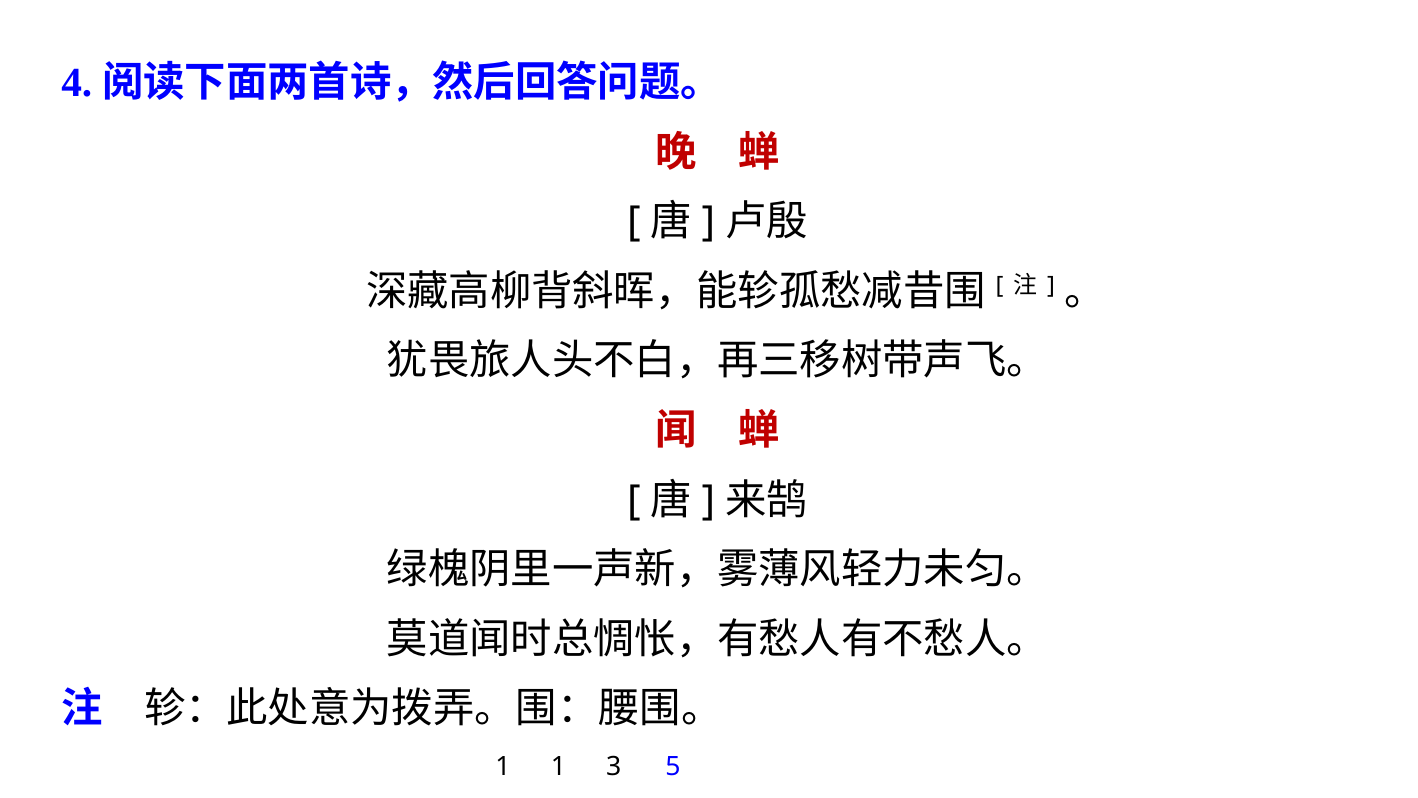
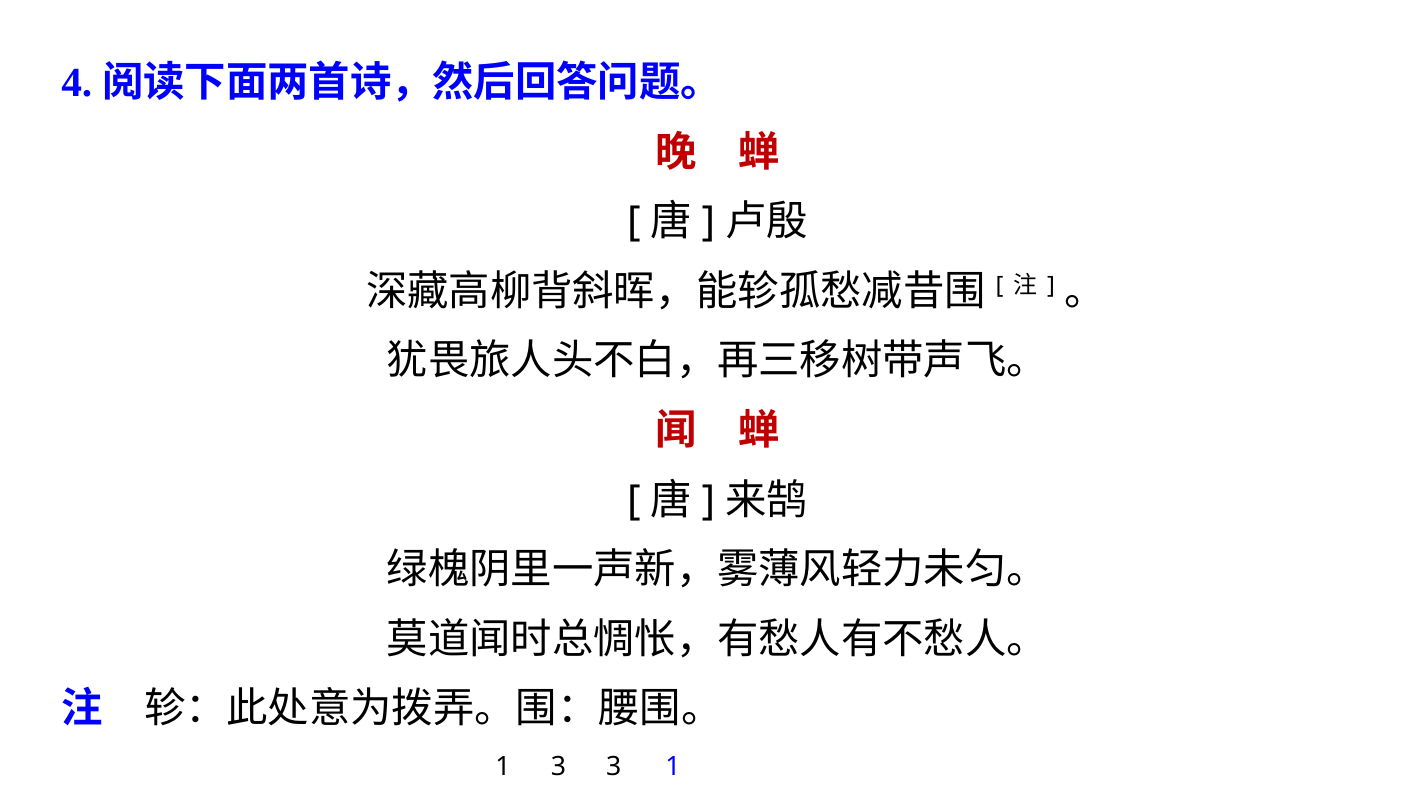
1 1: 1 -> 3 (558, 767)
3 5: 5 -> 1 (673, 767)
